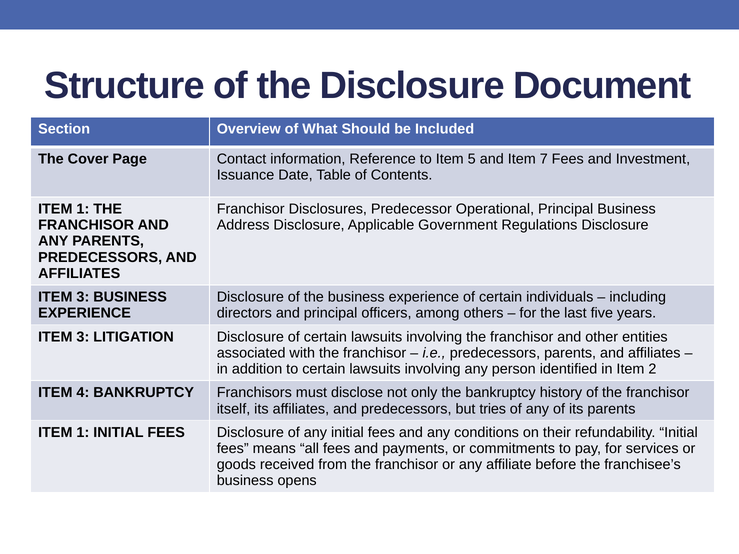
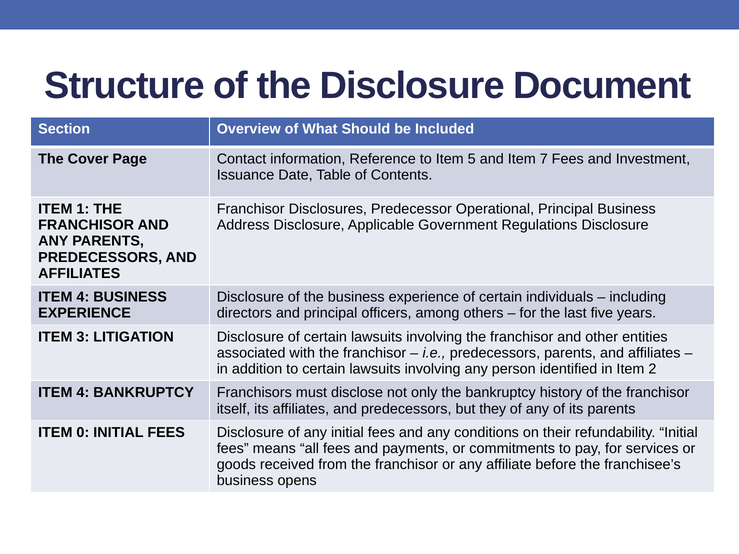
3: 3 -> 4 (83, 297)
tries: tries -> they (493, 409)
1: 1 -> 0 (83, 433)
